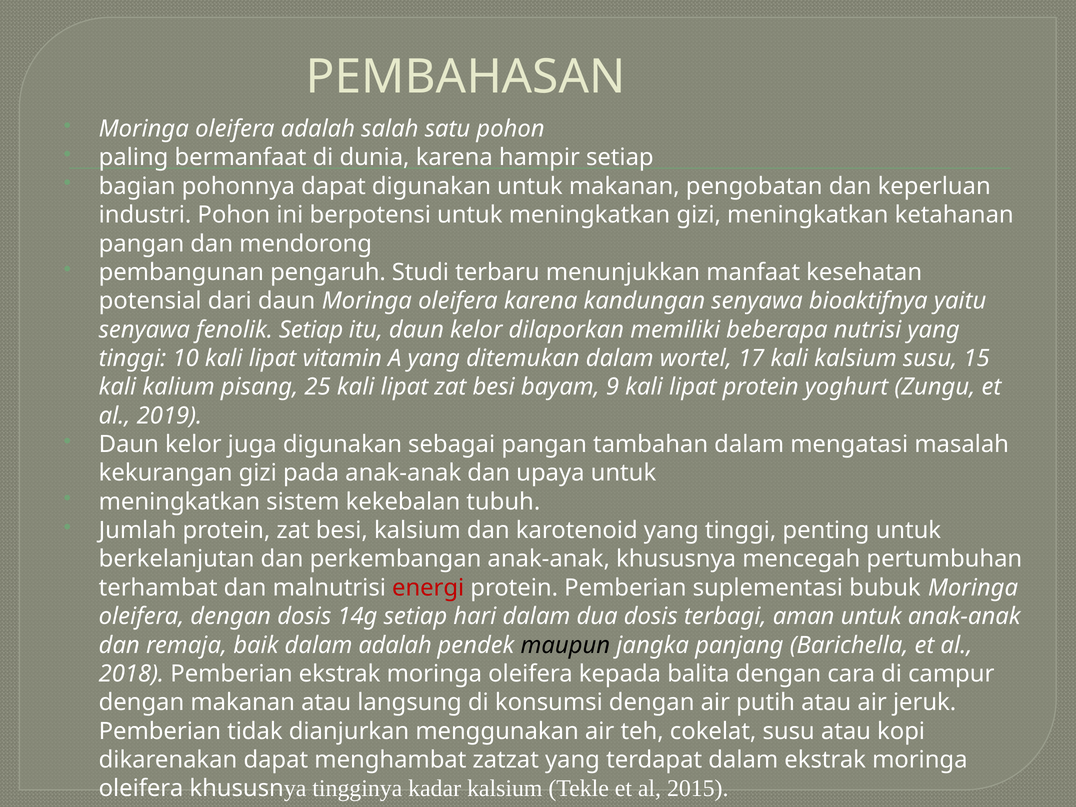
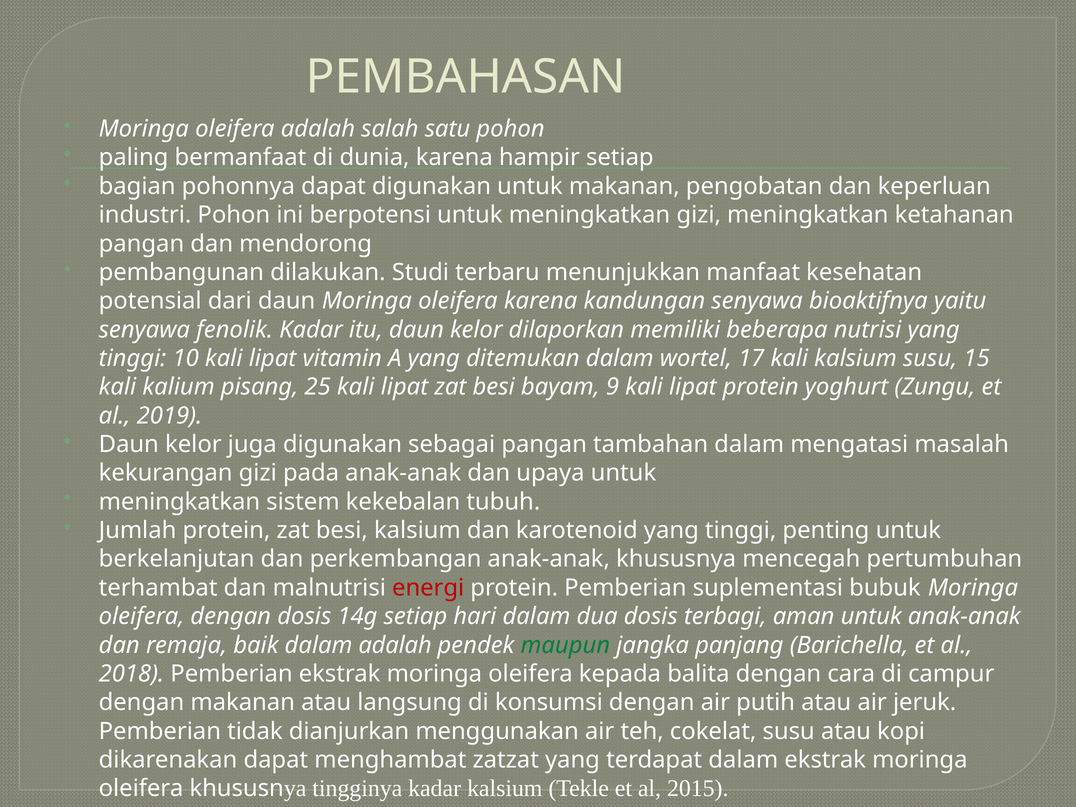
pengaruh: pengaruh -> dilakukan (328, 272)
fenolik Setiap: Setiap -> Kadar (311, 330)
maupun colour: black -> green (565, 645)
